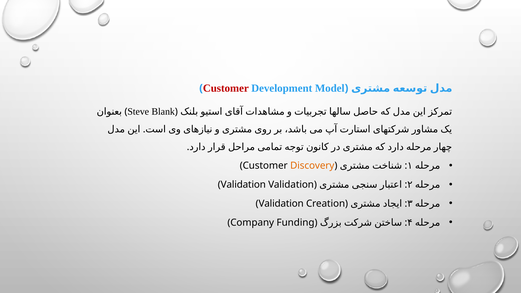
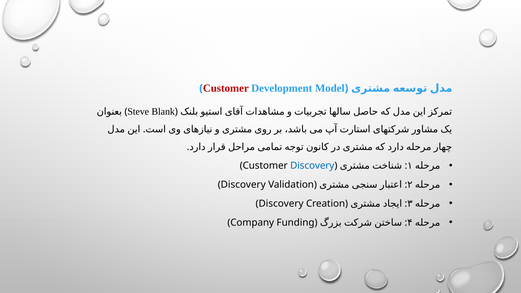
Discovery colour: orange -> blue (312, 166)
Validation: Validation -> Discovery (243, 185)
Validation: Validation -> Discovery (281, 204)
